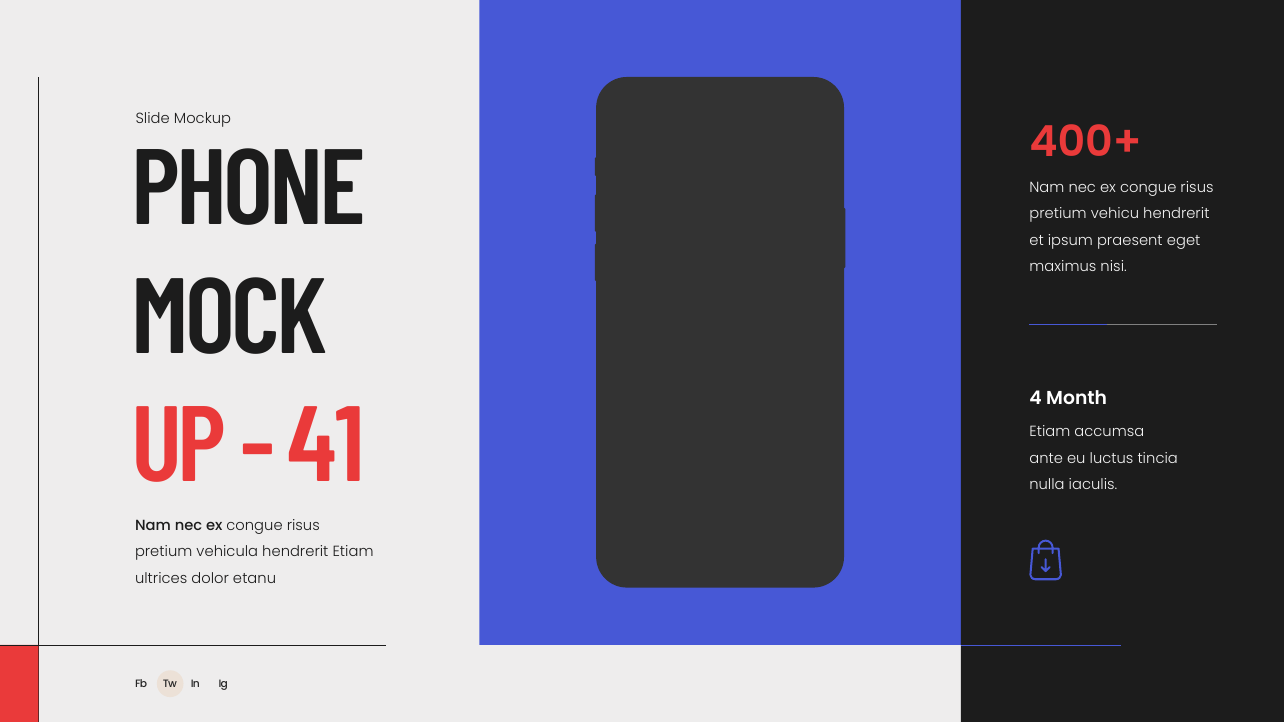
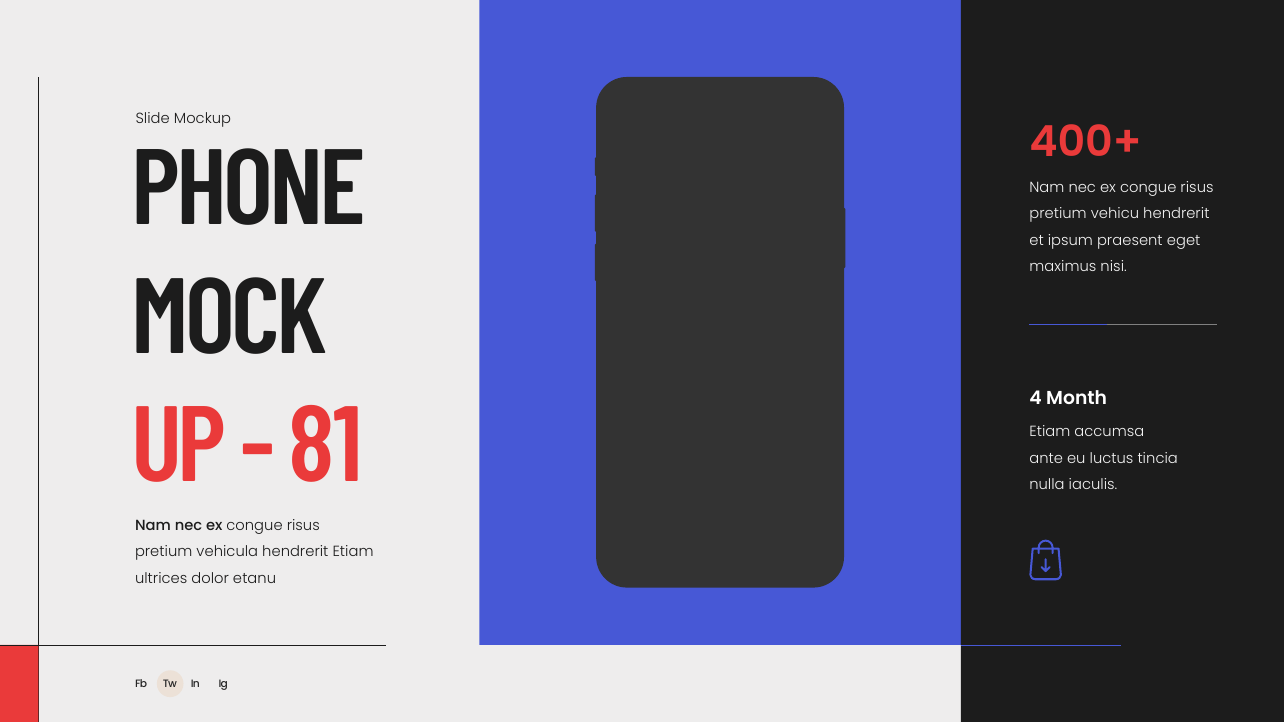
41: 41 -> 81 (326, 446)
